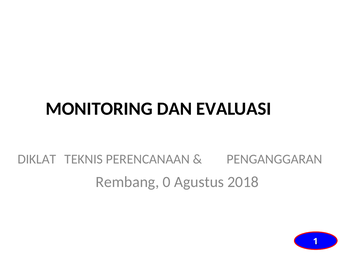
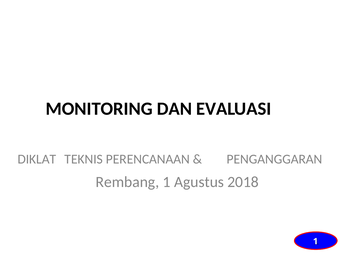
Rembang 0: 0 -> 1 (167, 182)
